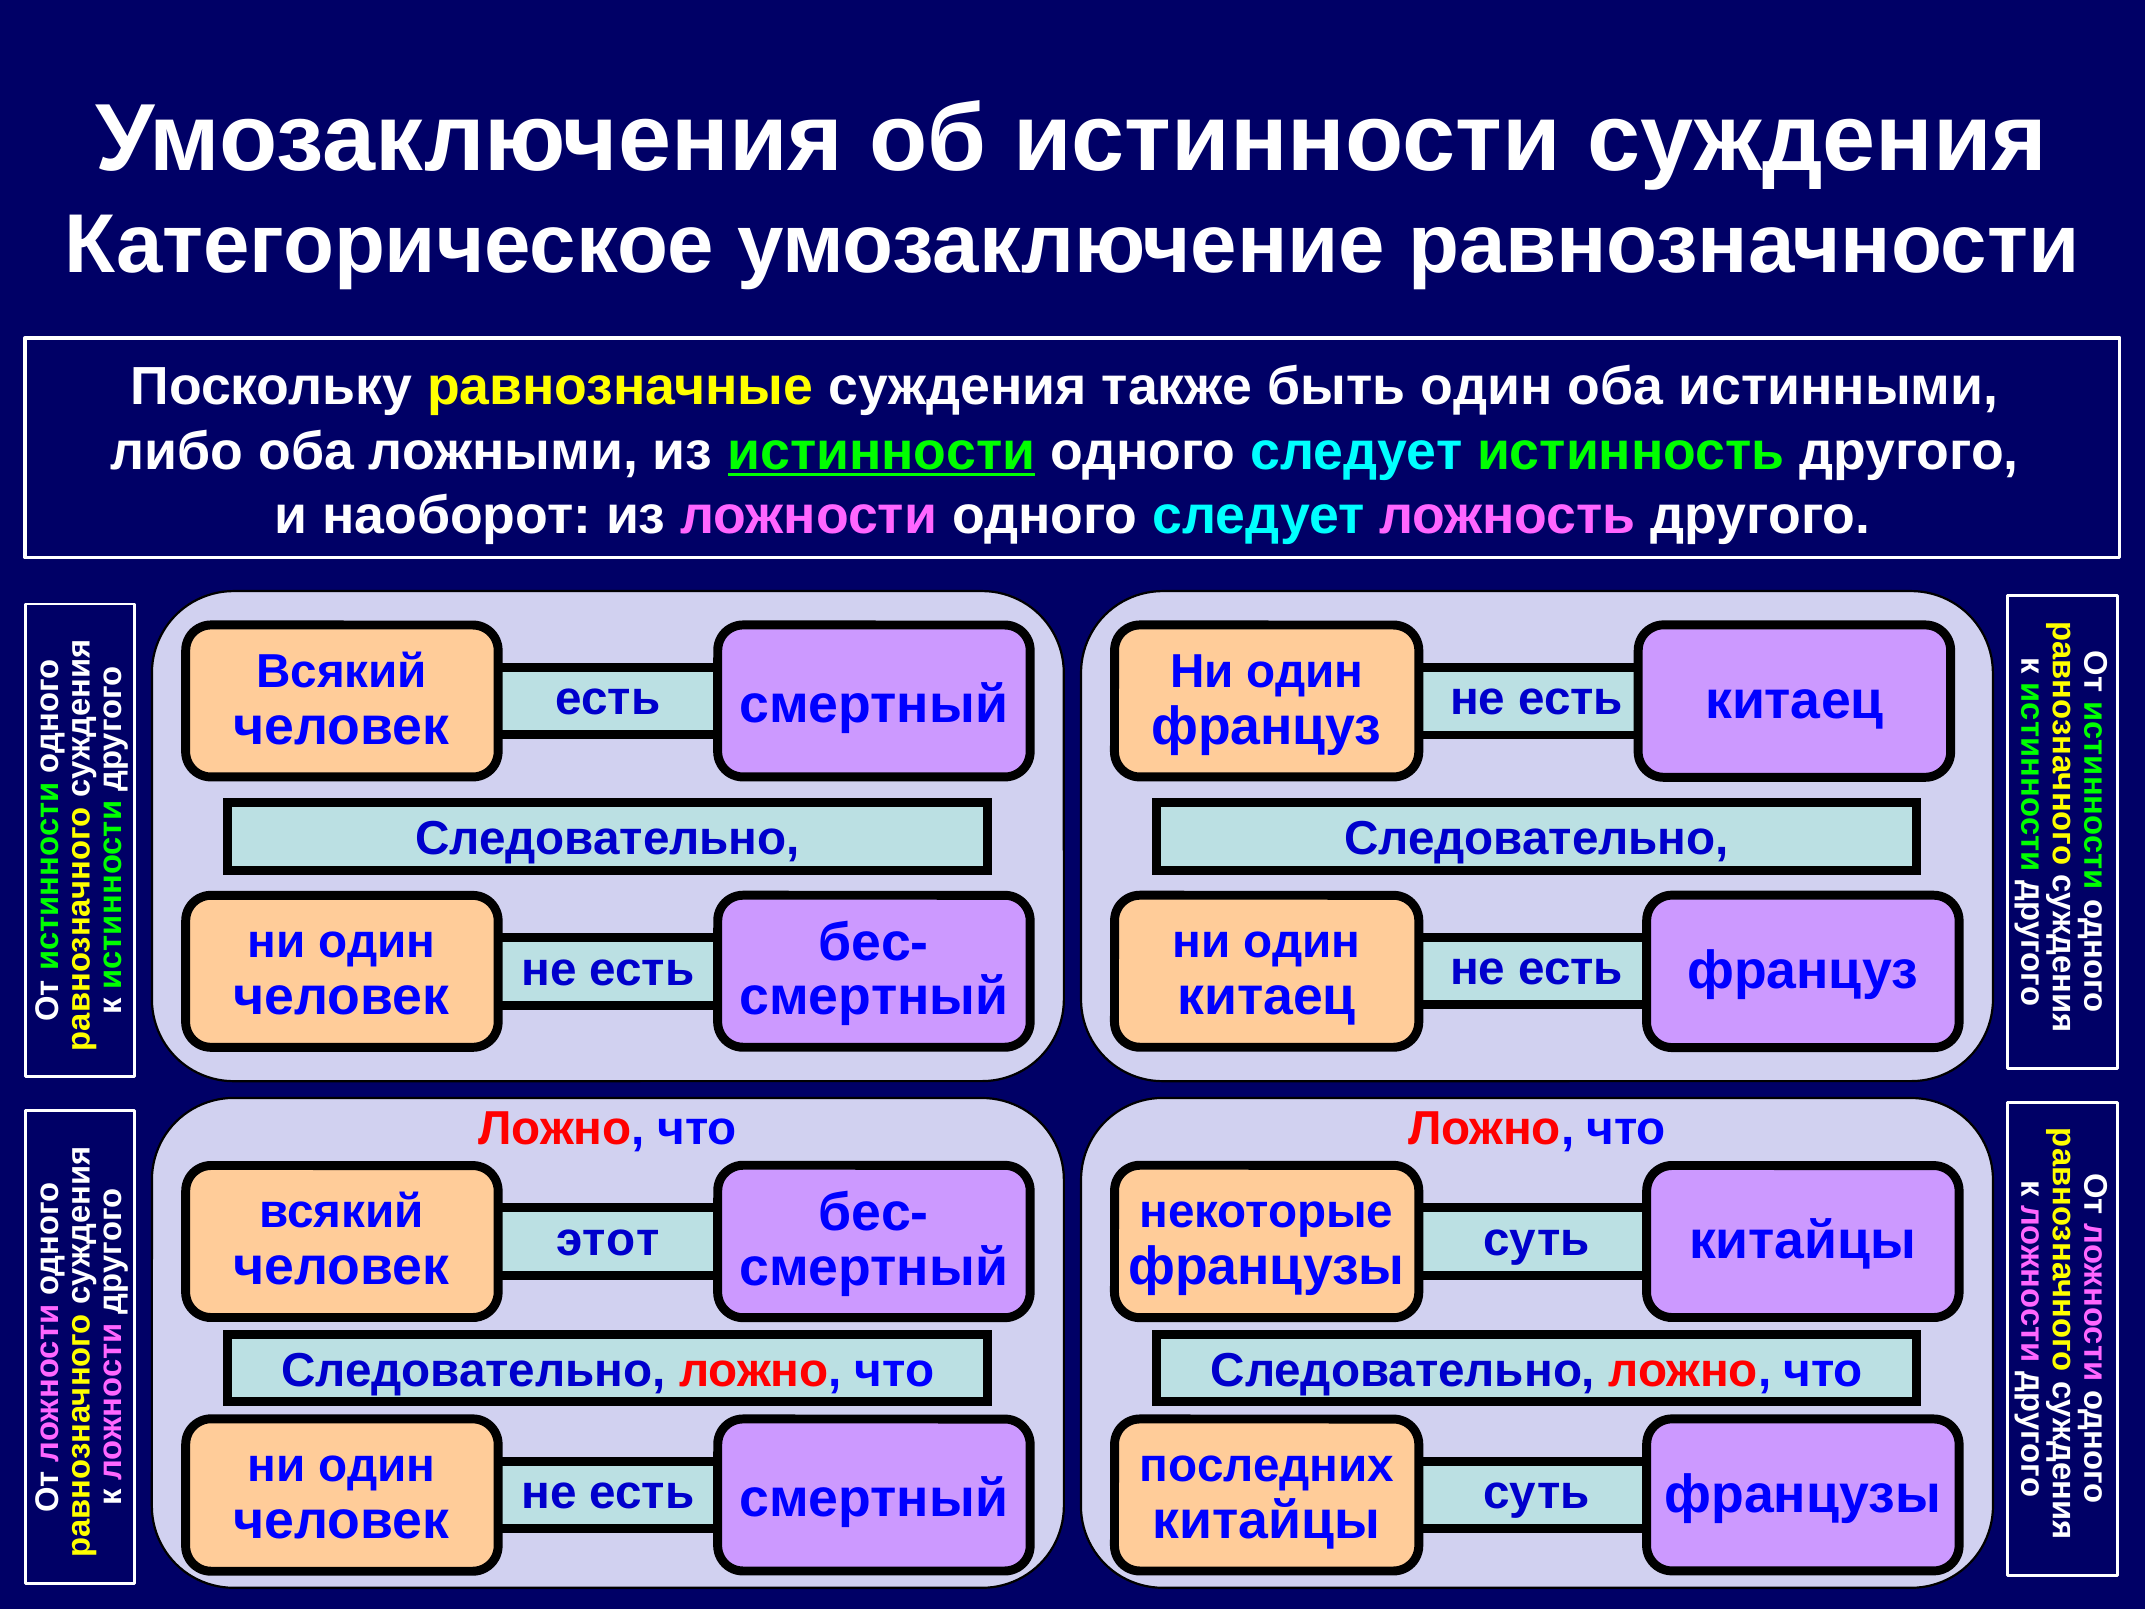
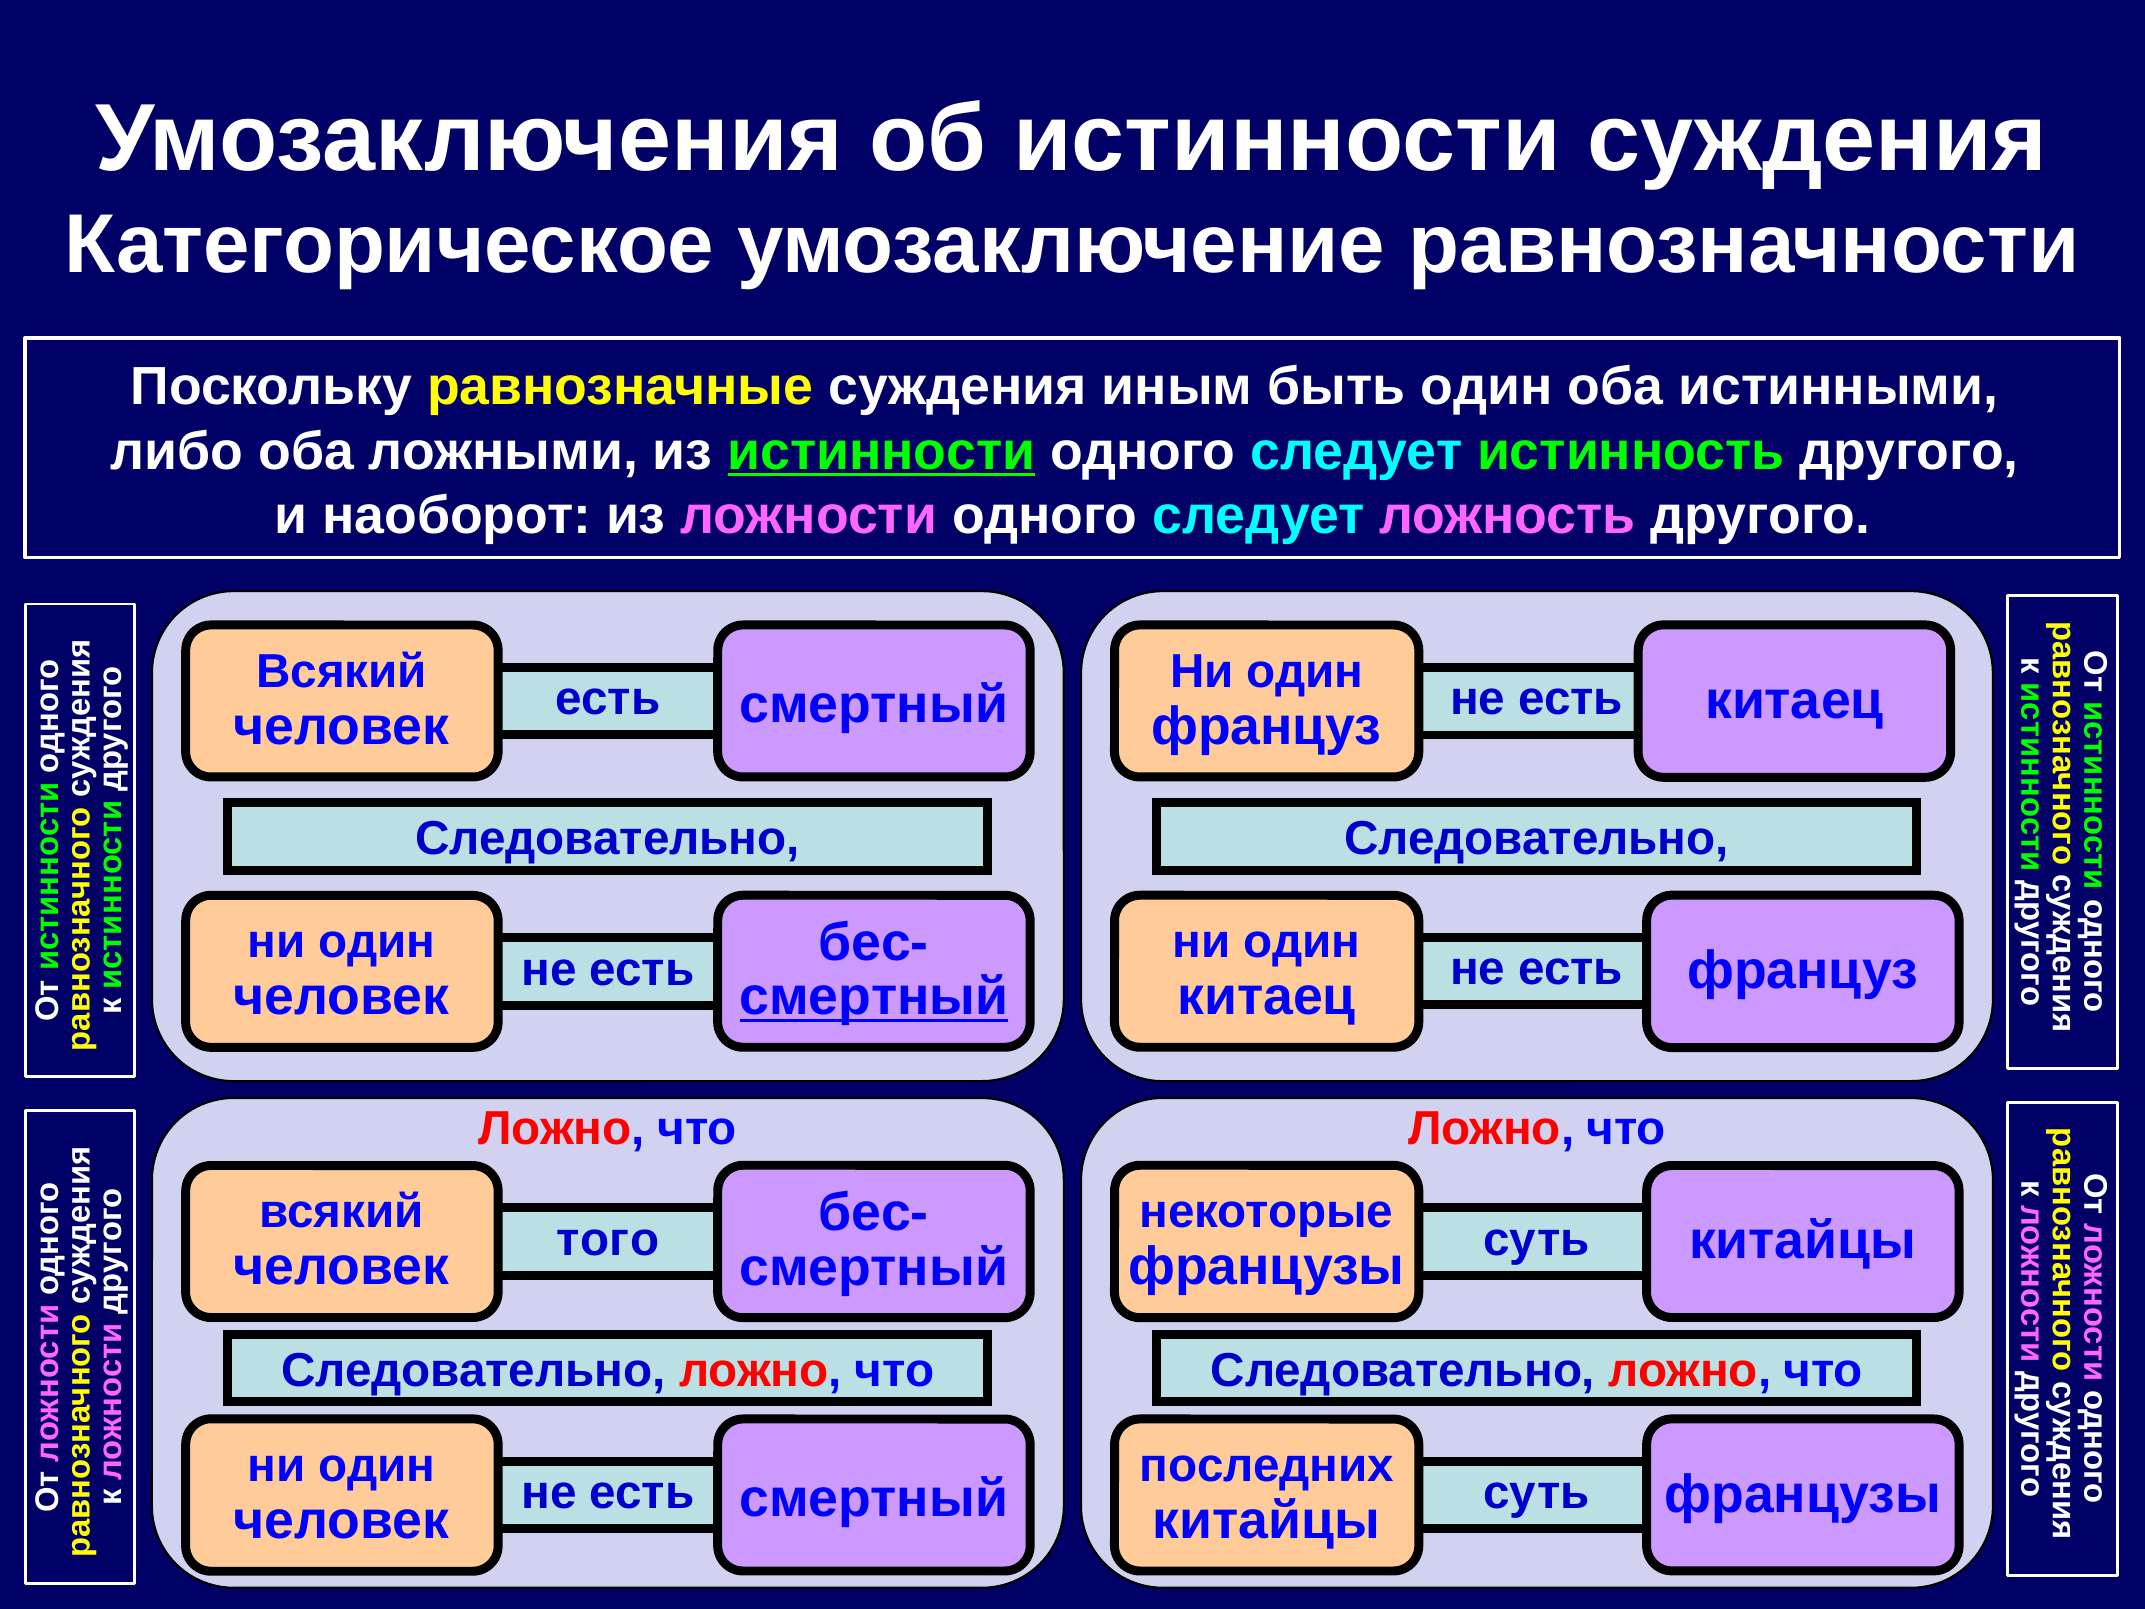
также: также -> иным (1177, 387)
смертный underline: none -> present (874, 997)
этот: этот -> того (608, 1240)
